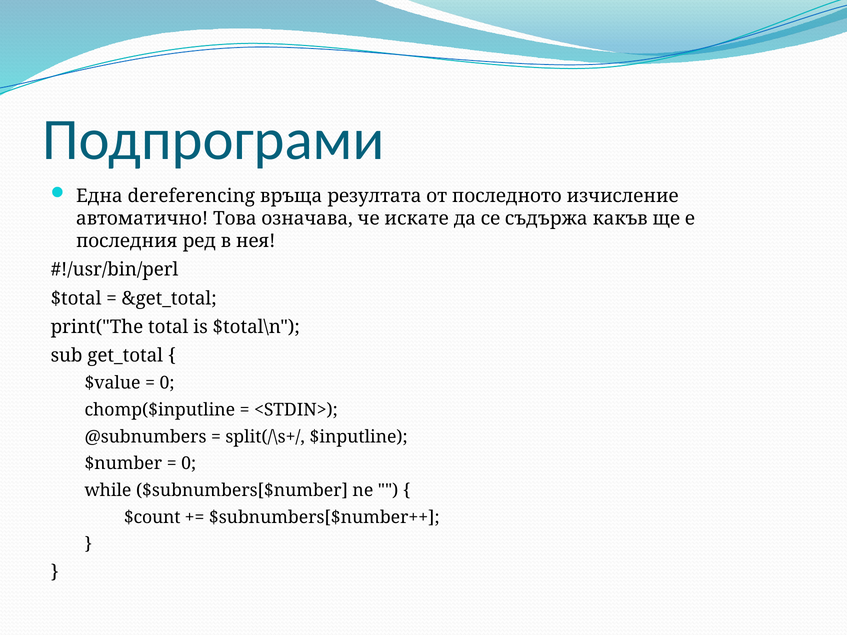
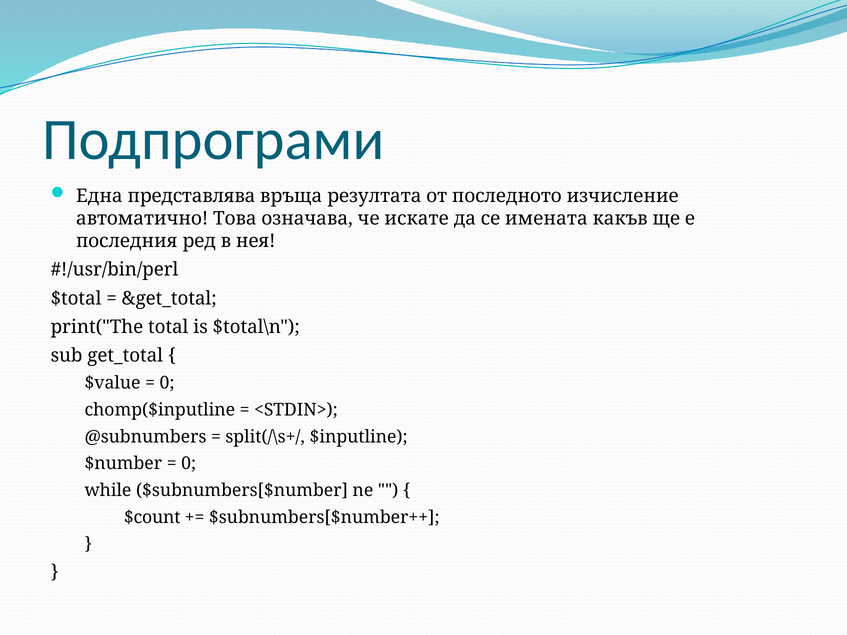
dereferencing: dereferencing -> представлява (191, 196)
съдържа: съдържа -> имената (546, 219)
